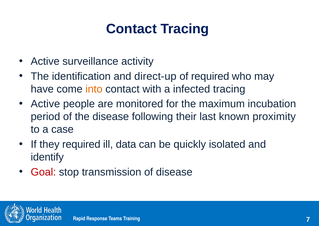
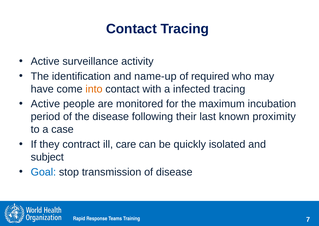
direct-up: direct-up -> name-up (155, 76)
they required: required -> contract (81, 144)
data: data -> care (126, 144)
identify: identify -> subject (47, 157)
Goal colour: red -> blue (43, 172)
